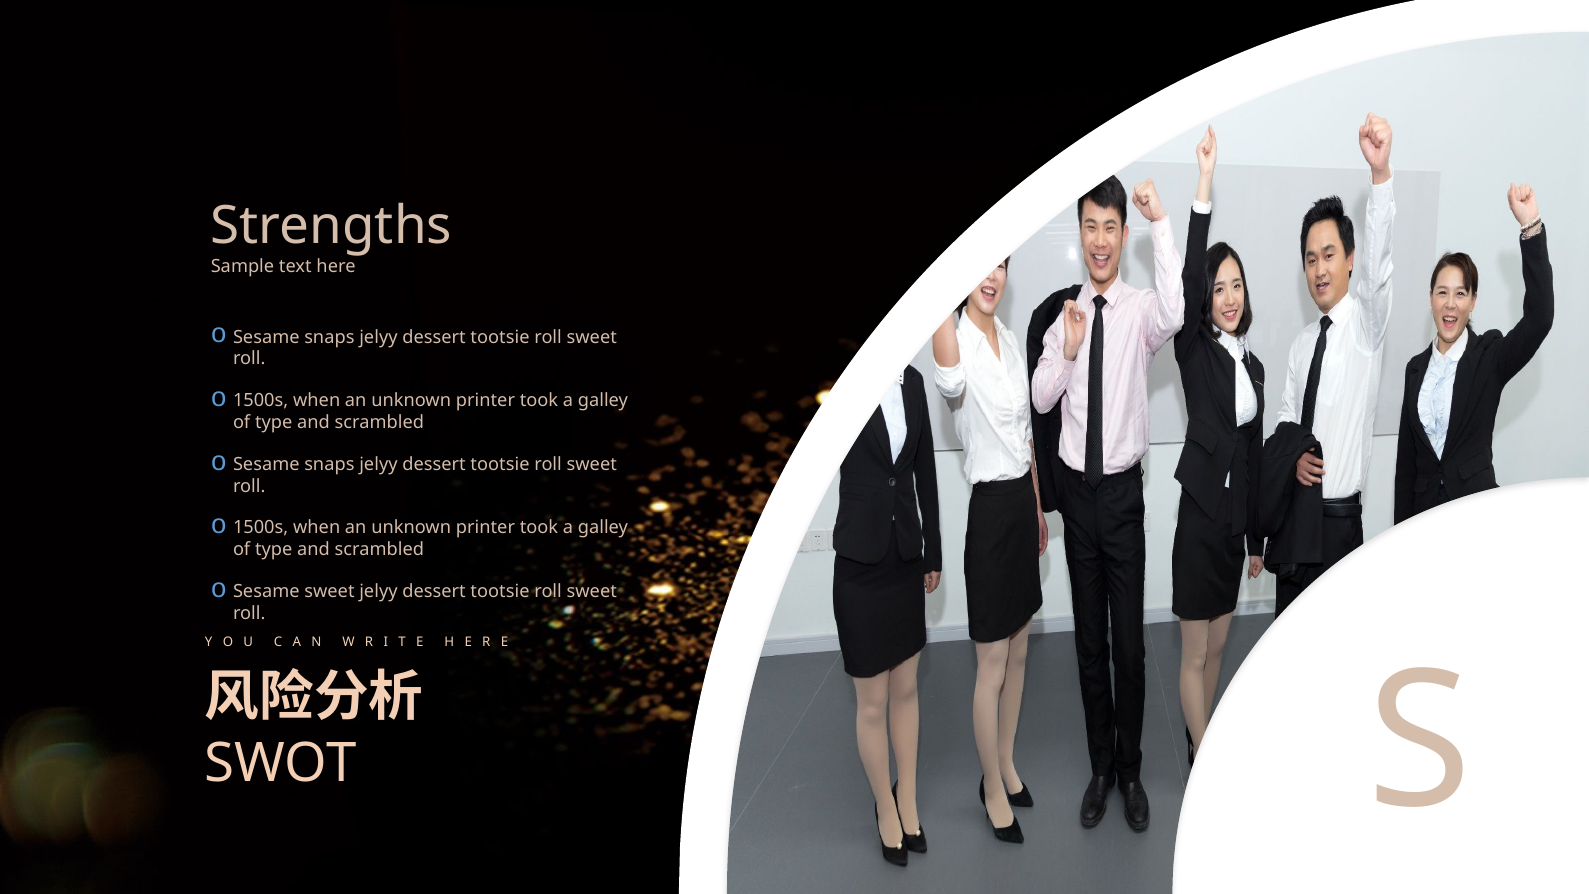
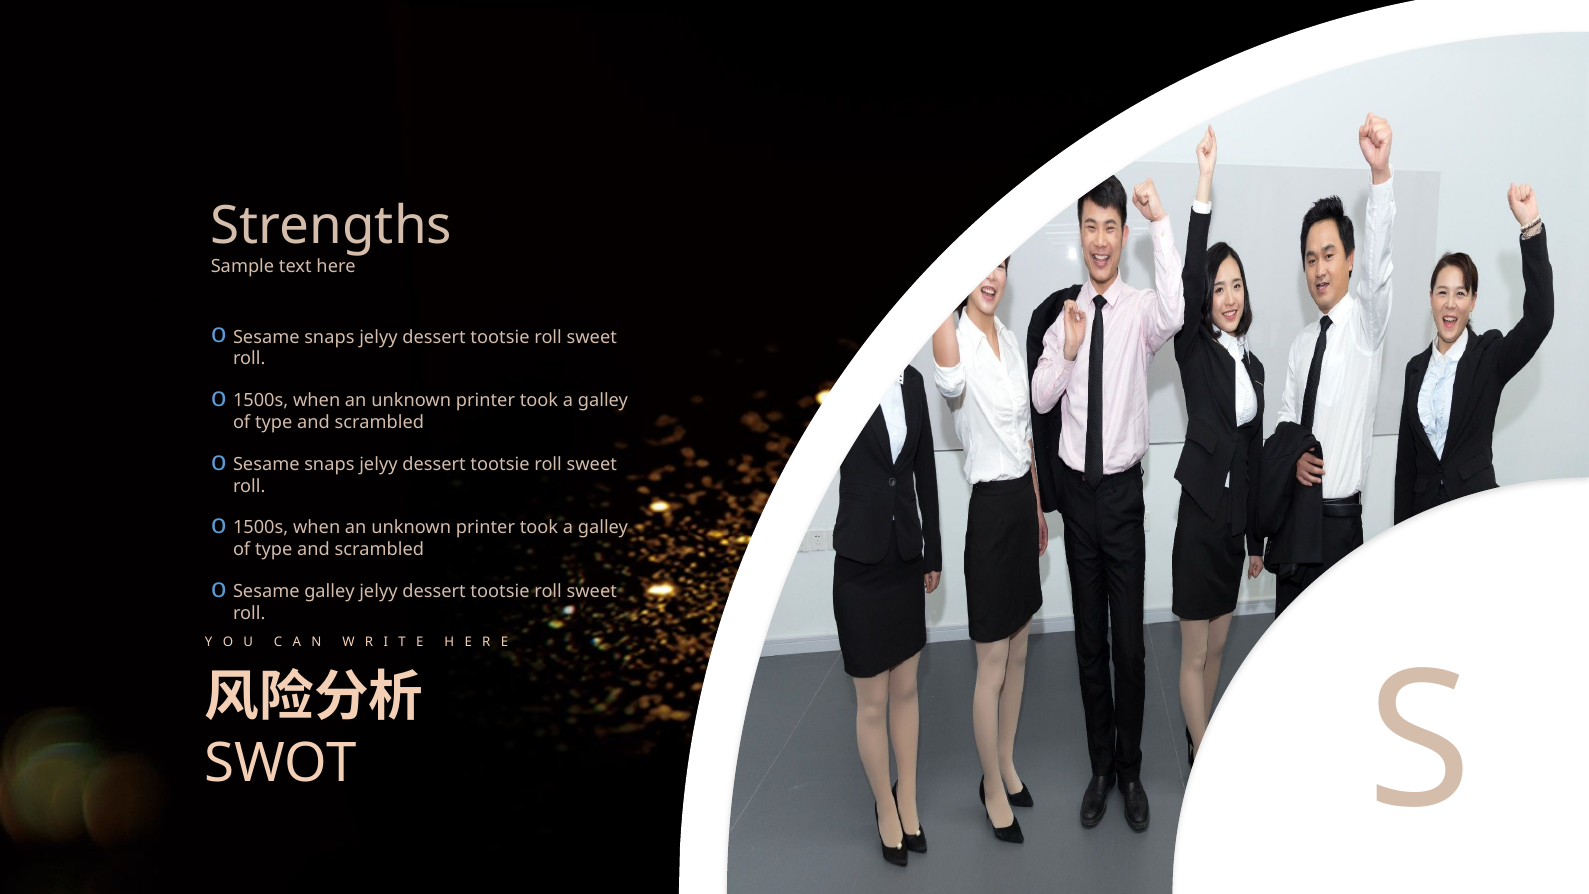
Sesame sweet: sweet -> galley (329, 591)
